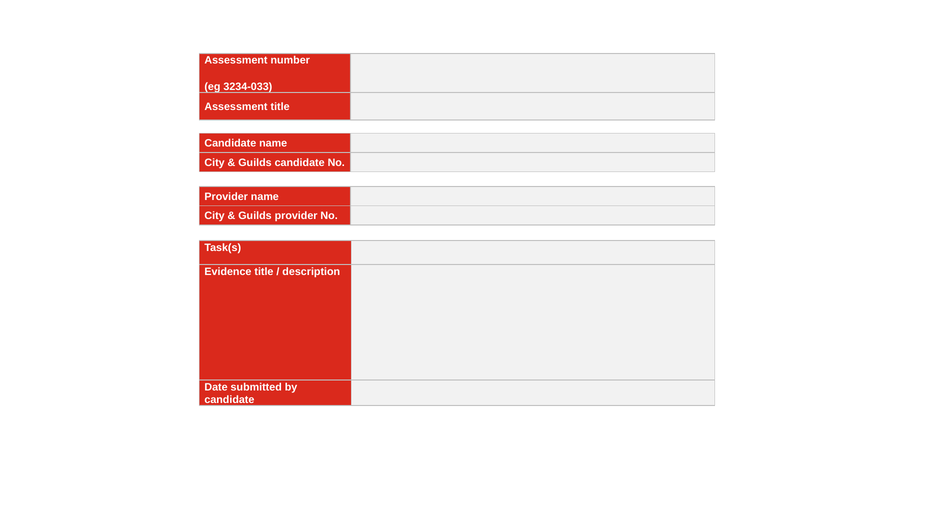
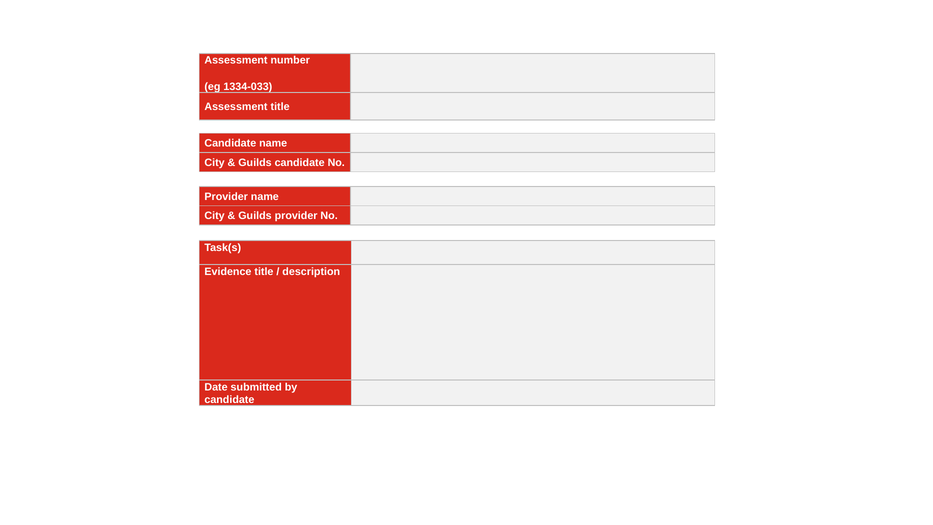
3234-033: 3234-033 -> 1334-033 (248, 87)
